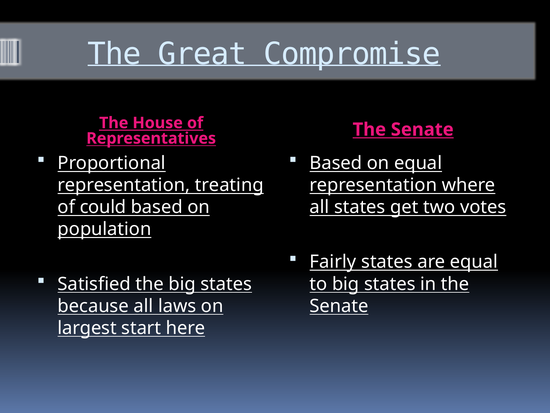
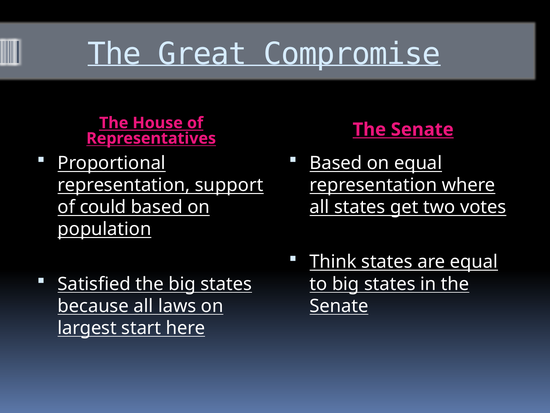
treating: treating -> support (229, 185)
Fairly: Fairly -> Think (333, 262)
